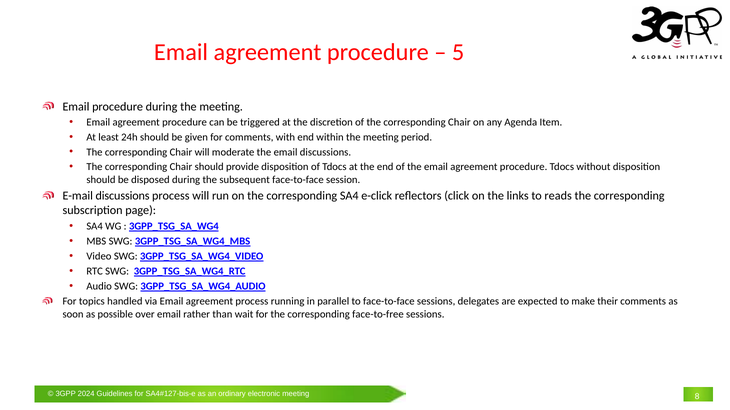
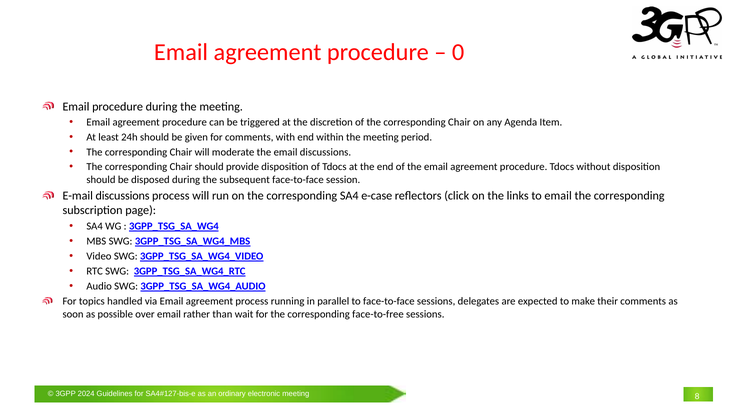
5: 5 -> 0 (458, 52)
e-click: e-click -> e-case (377, 196)
to reads: reads -> email (558, 196)
